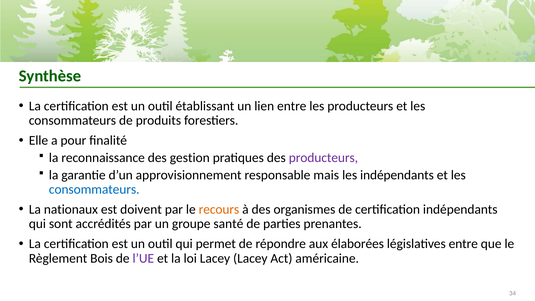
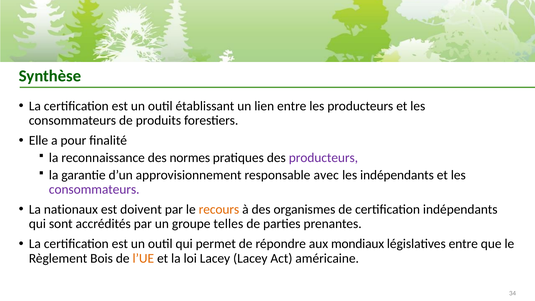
gestion: gestion -> normes (190, 158)
mais: mais -> avec (326, 175)
consommateurs colour: blue -> purple (94, 189)
santé: santé -> telles (228, 224)
élaborées: élaborées -> mondiaux (358, 244)
l’UE colour: purple -> orange (143, 258)
